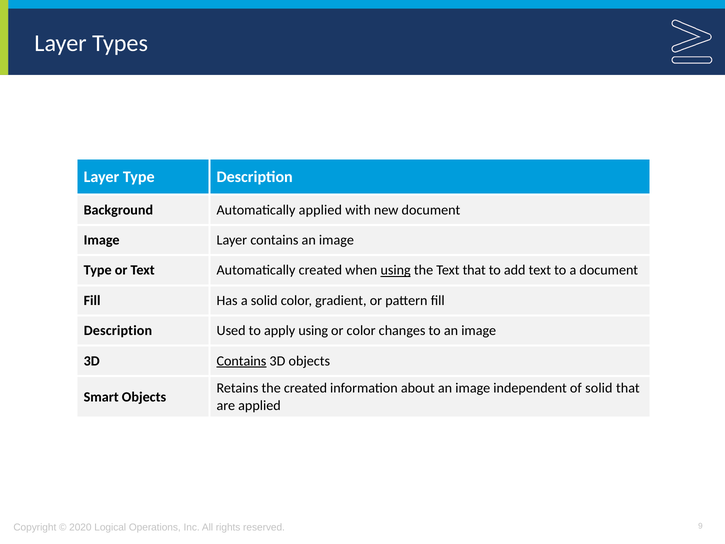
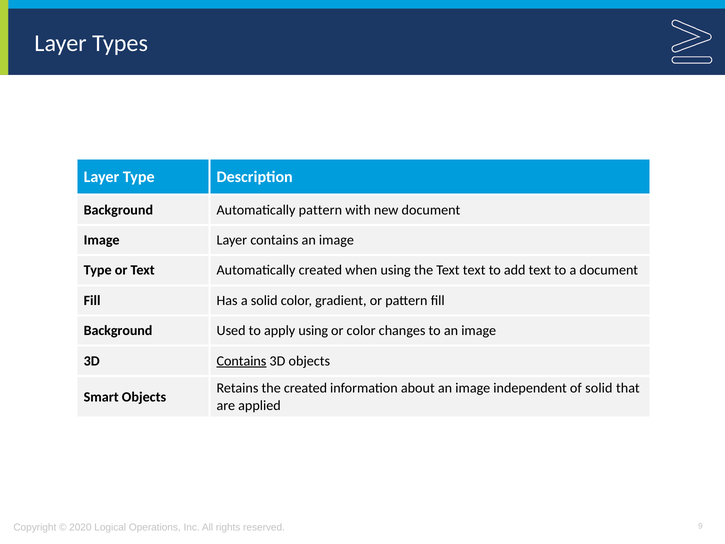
Automatically applied: applied -> pattern (320, 210)
using underline: present -> none (396, 270)
Text that: that -> text (474, 270)
Description: Description -> Background (118, 331)
